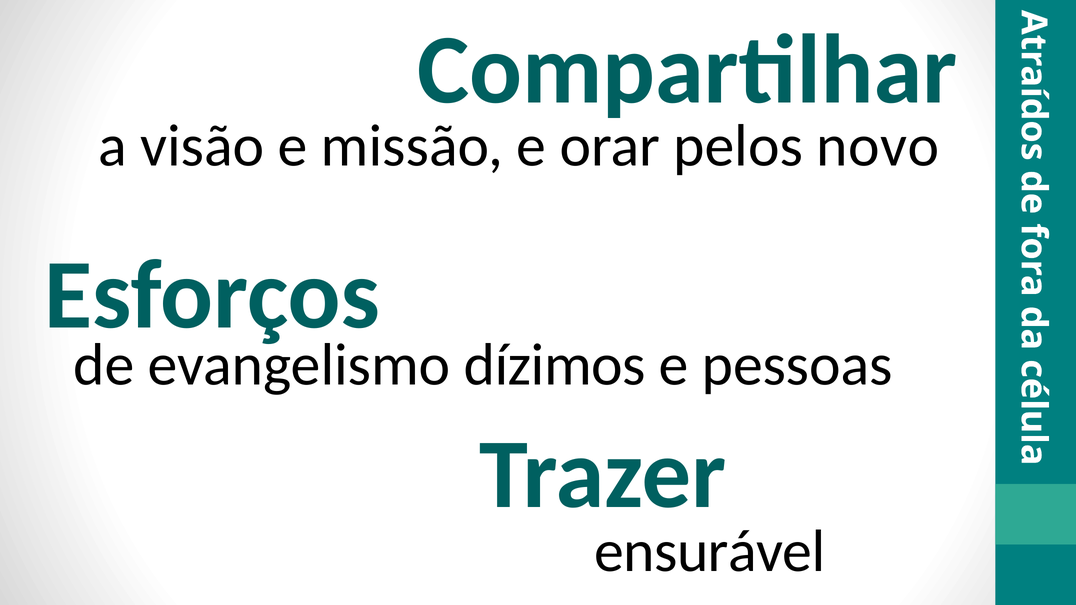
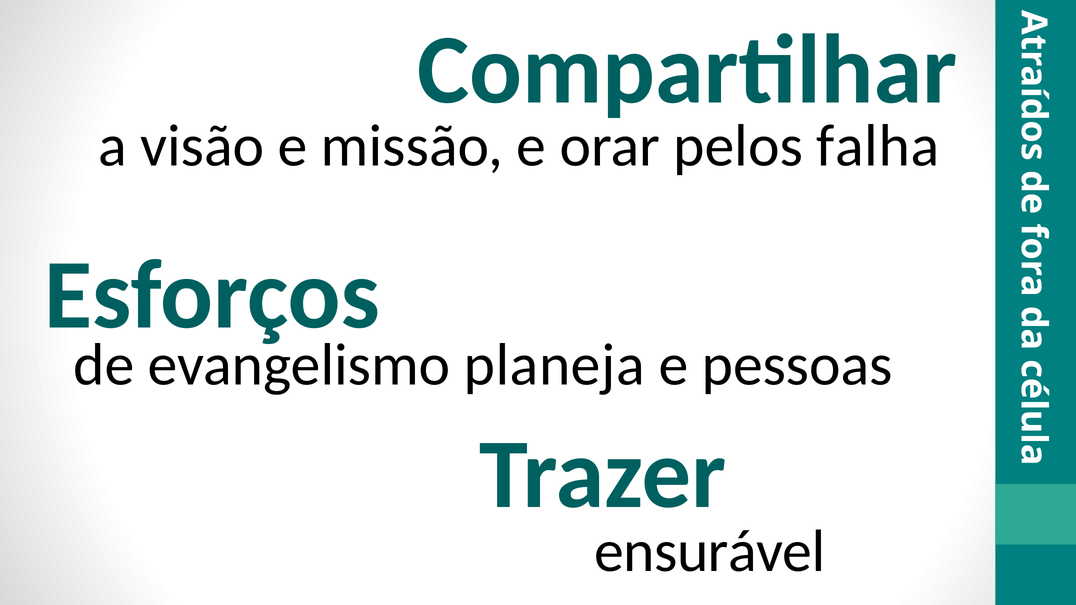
novo: novo -> falha (878, 146)
dízimos: dízimos -> planeja (554, 365)
